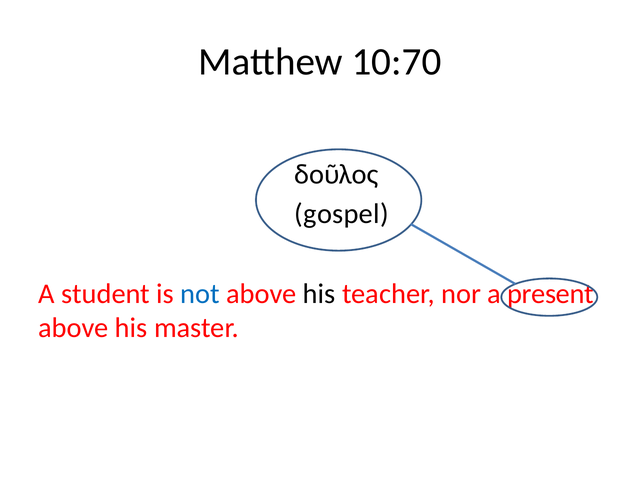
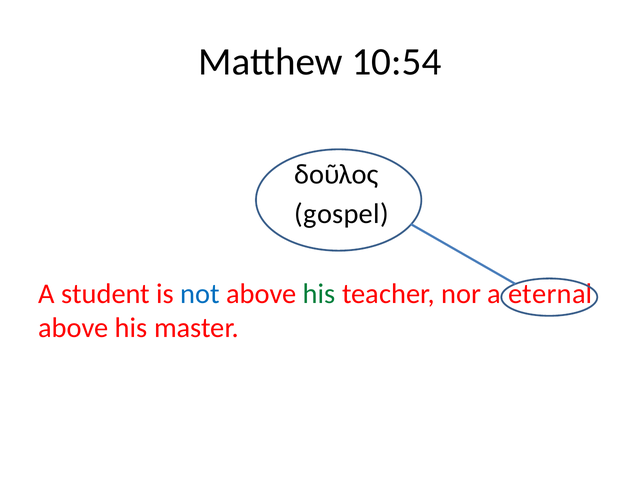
10:70: 10:70 -> 10:54 (396, 62)
his colour: black -> green (319, 294)
present: present -> eternal (550, 294)
